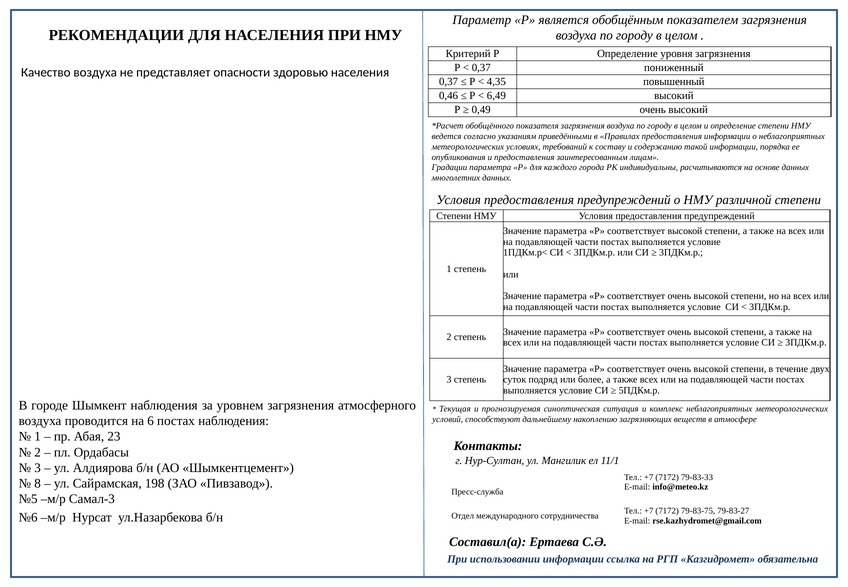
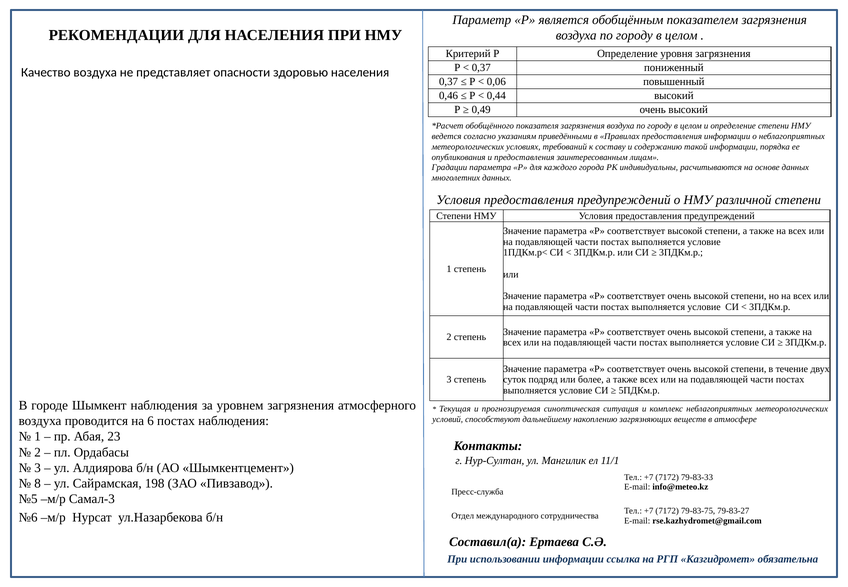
4,35: 4,35 -> 0,06 (496, 82)
6,49: 6,49 -> 0,44 (496, 96)
